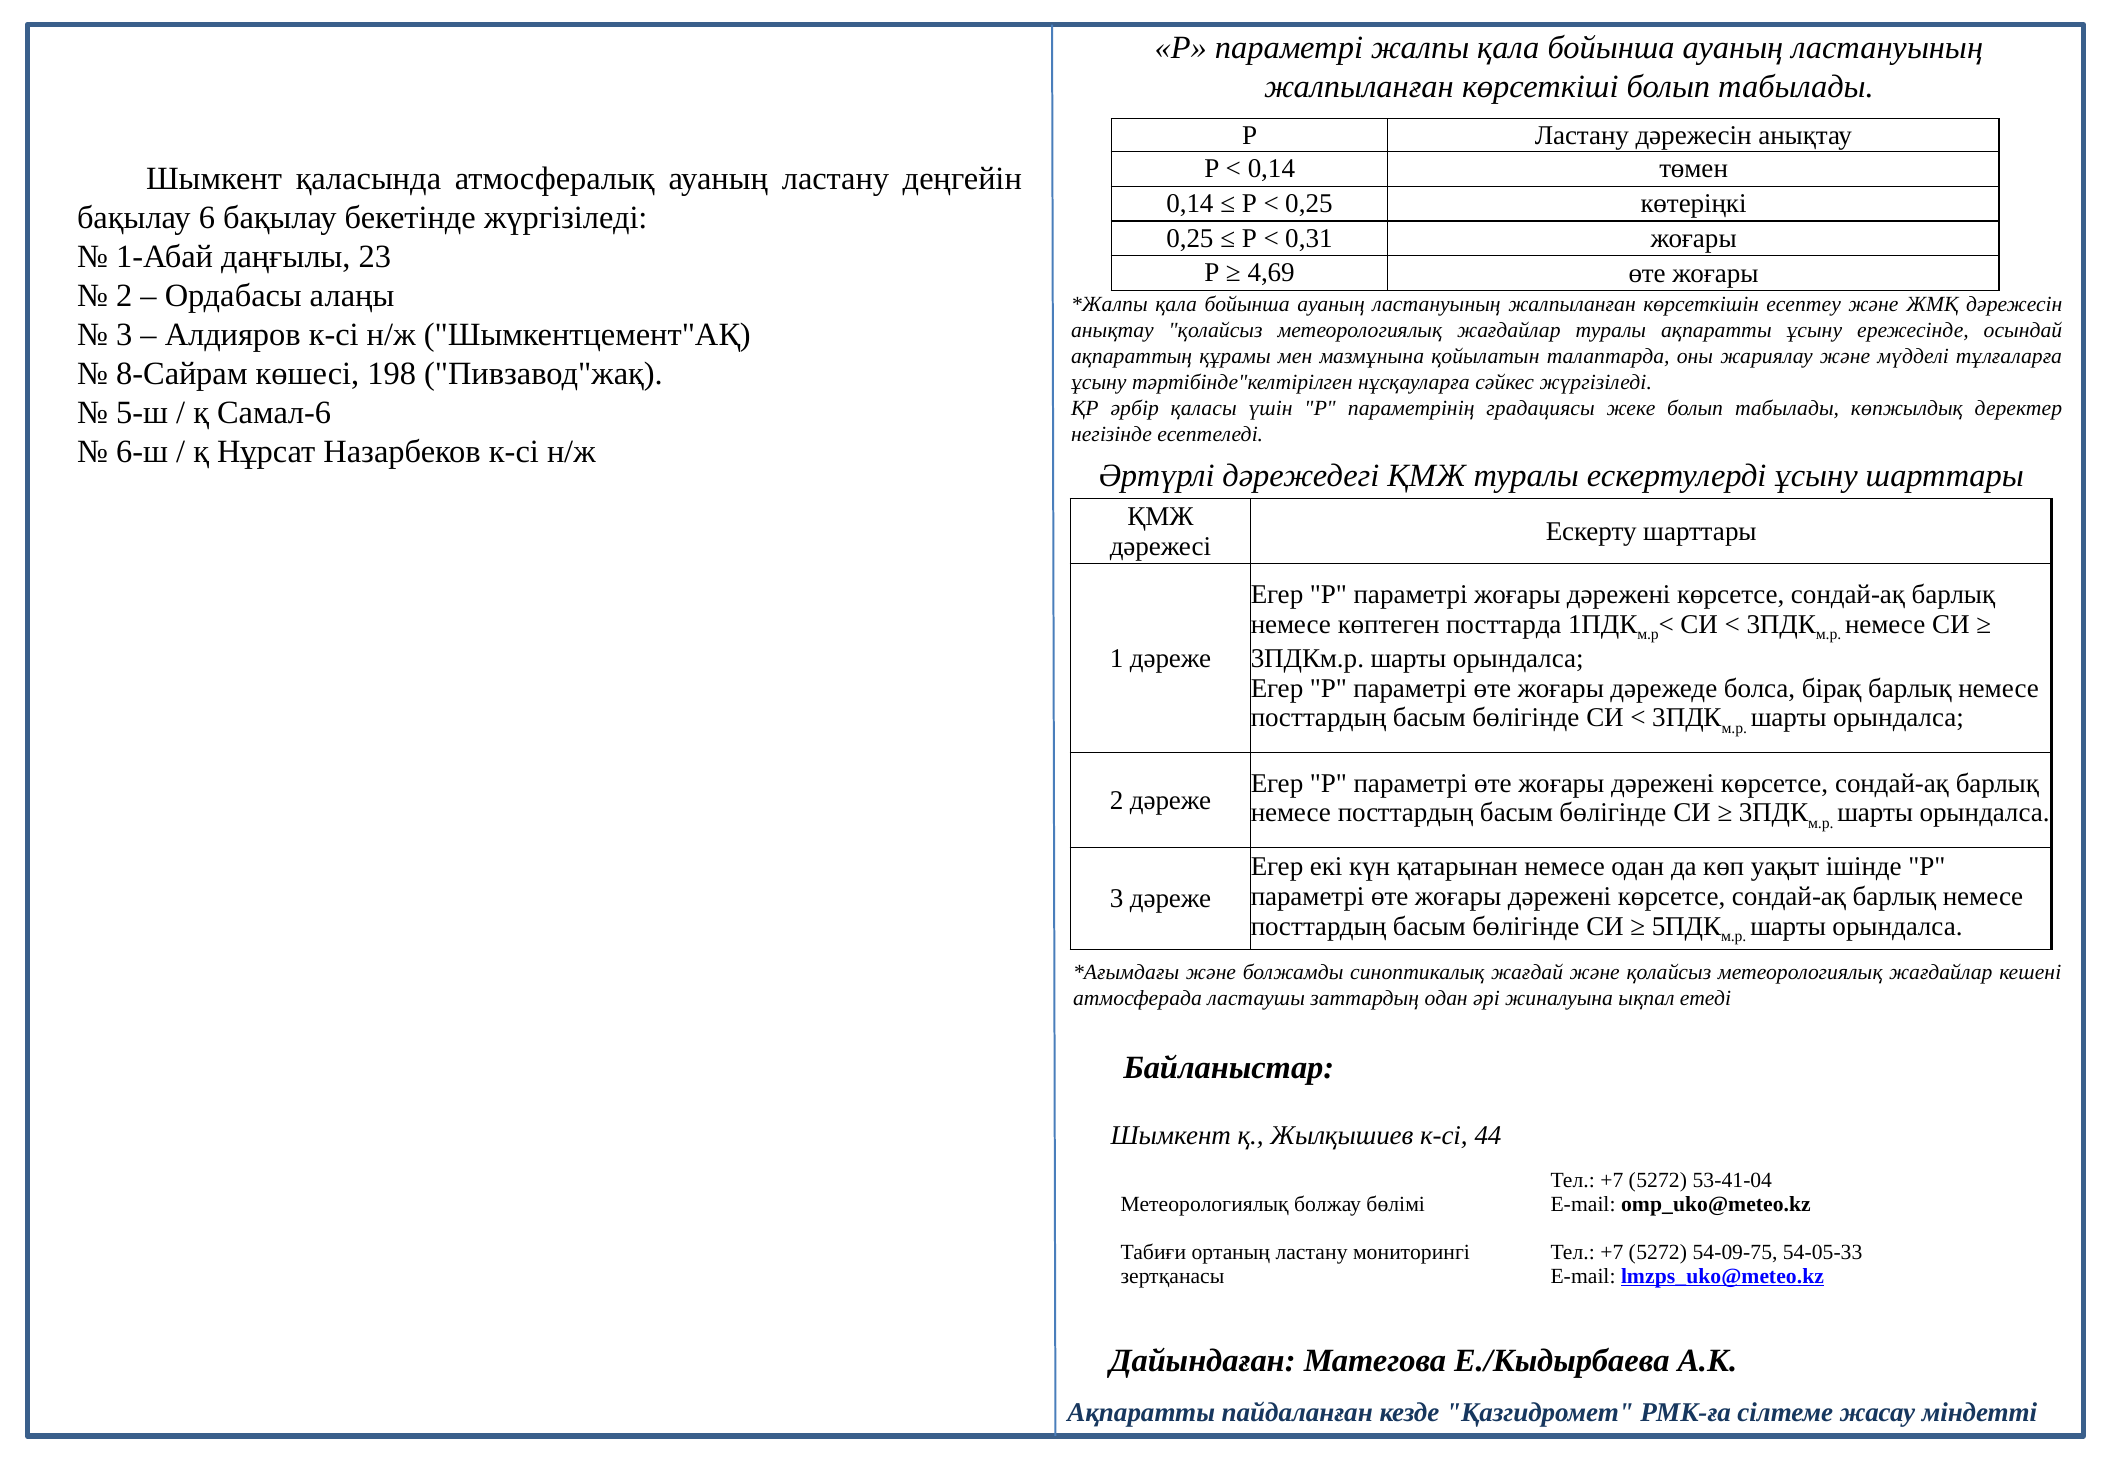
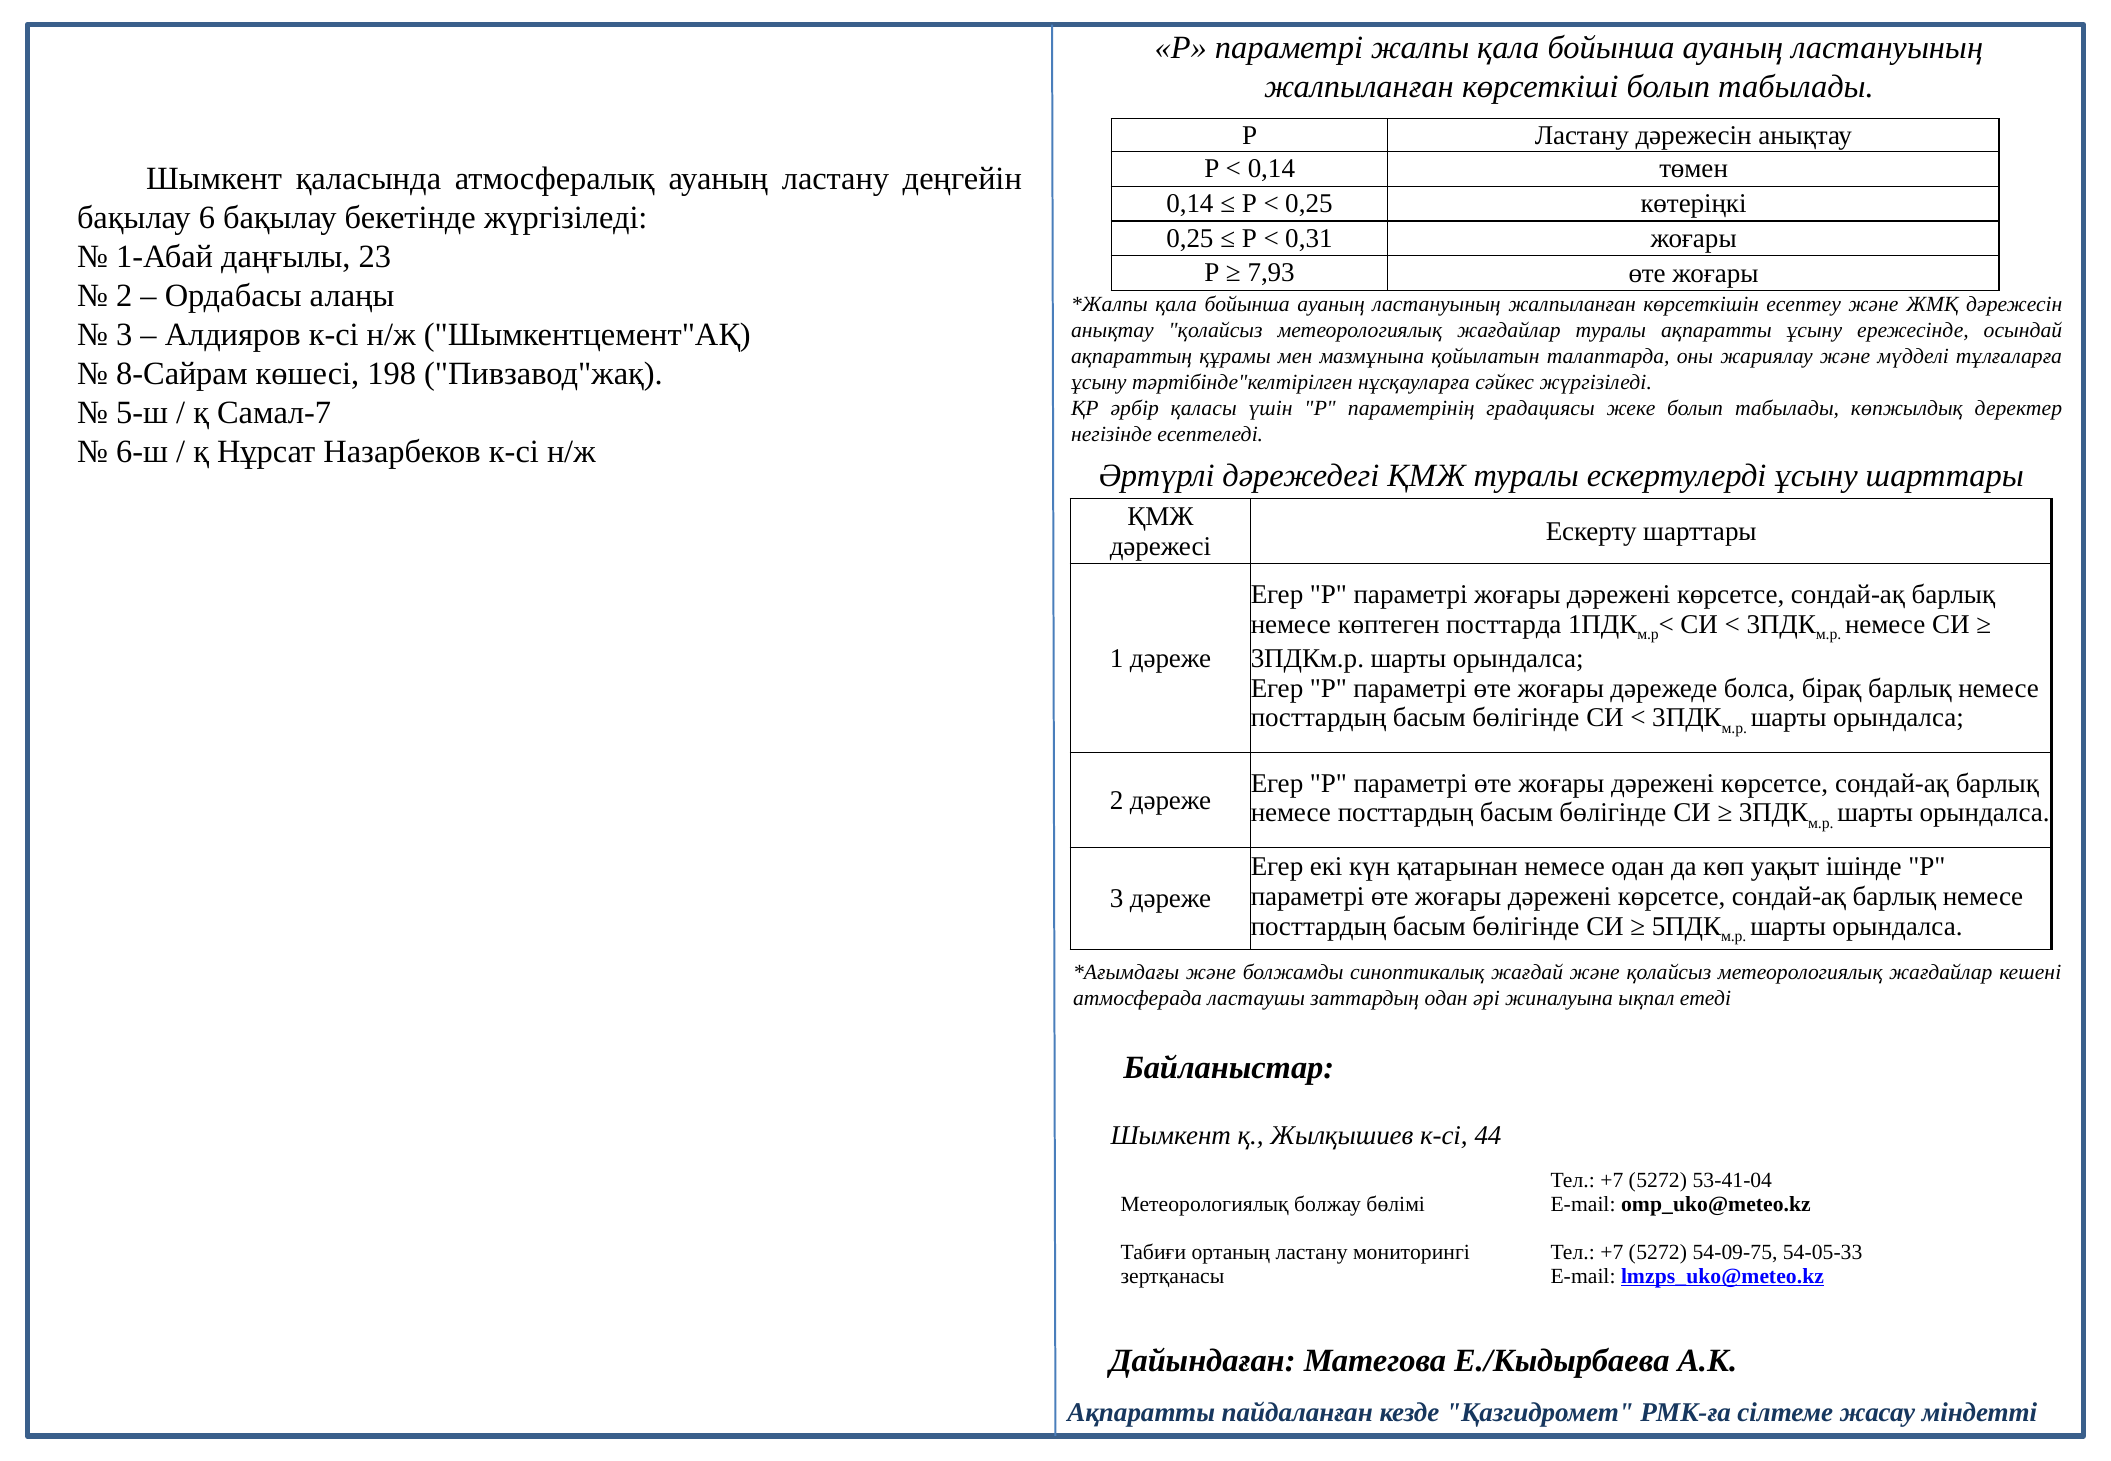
4,69: 4,69 -> 7,93 (1271, 273)
Самал-6: Самал-6 -> Самал-7 (274, 413)
